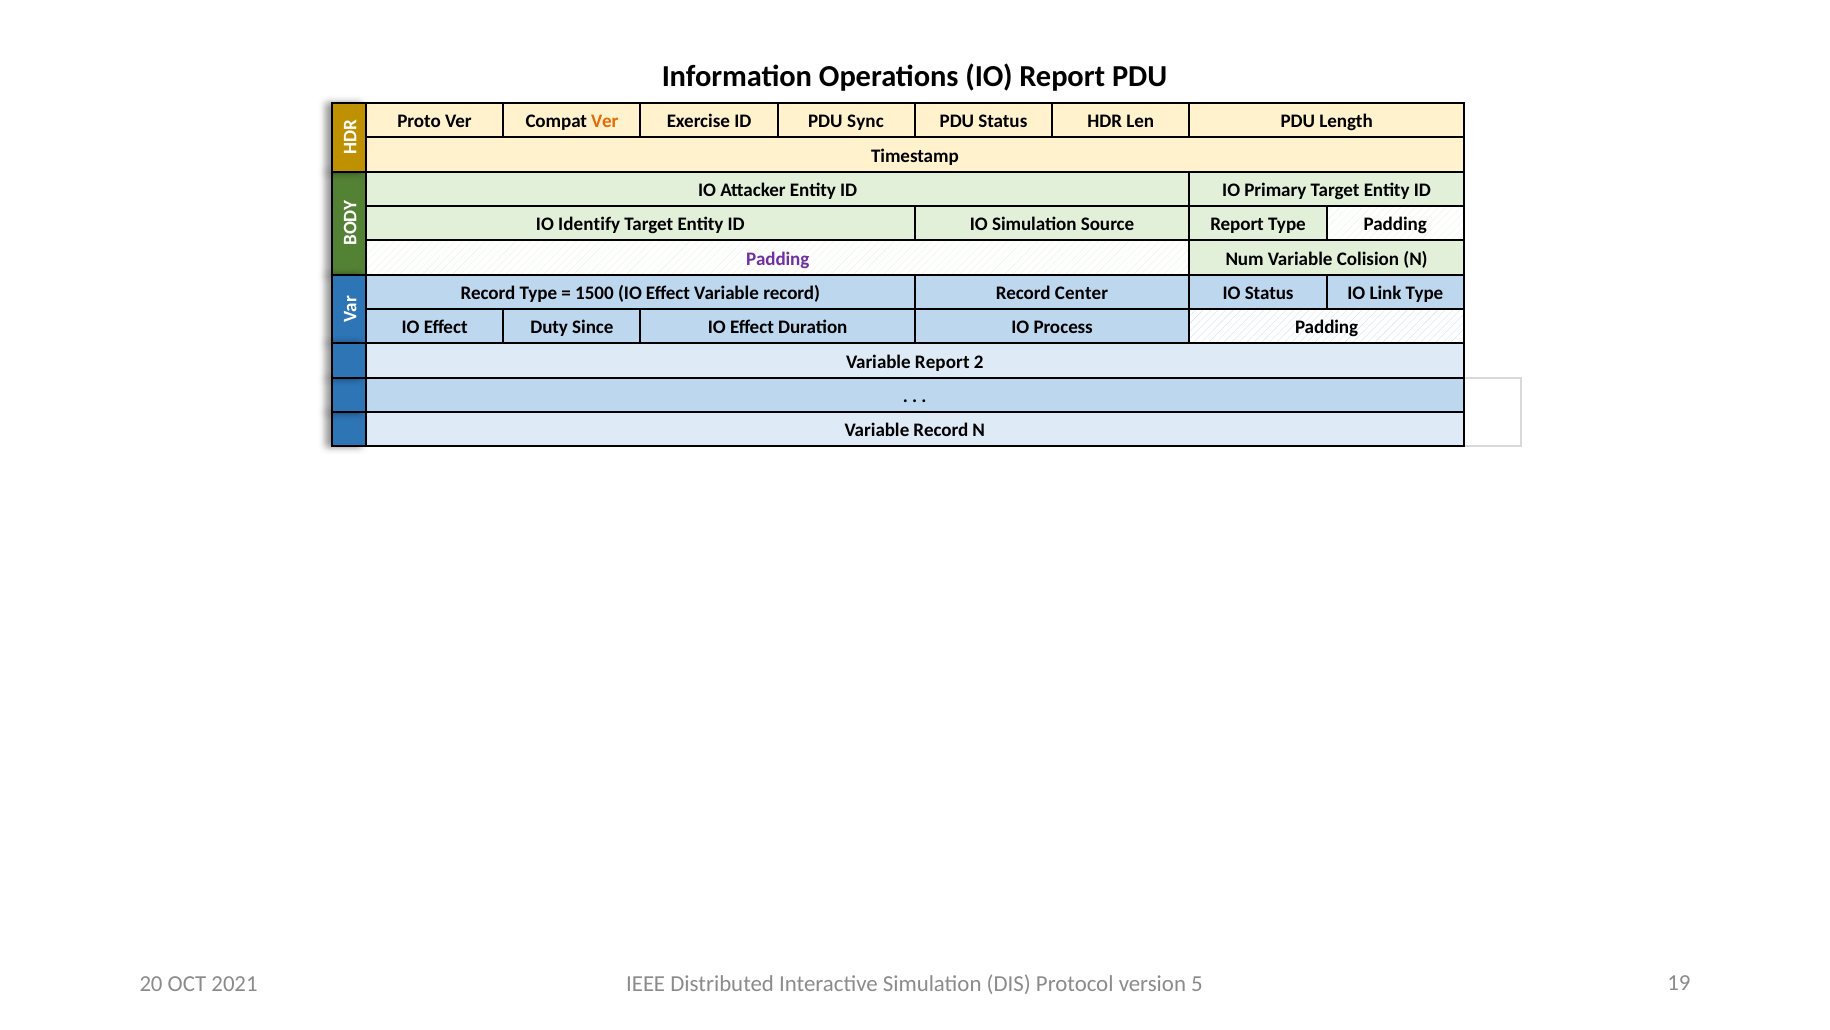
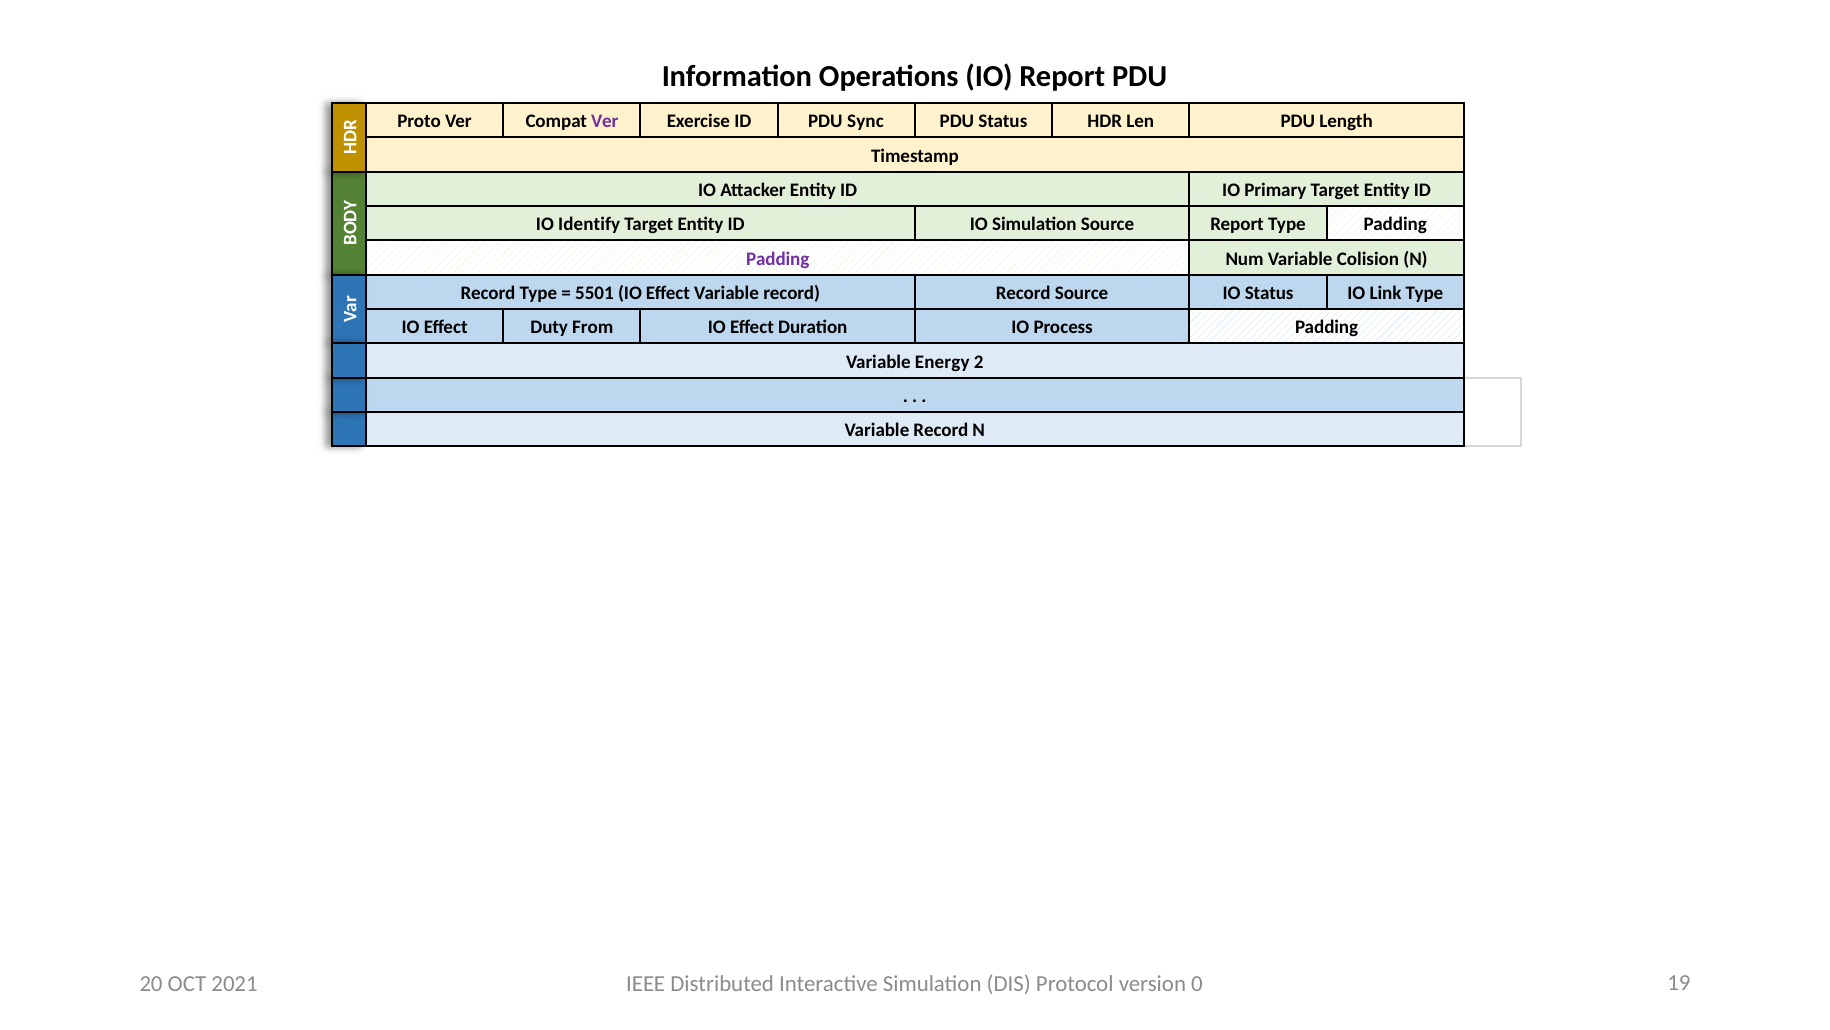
Ver colour: orange -> purple (605, 121)
1500: 1500 -> 5501 (594, 293)
Record Center: Center -> Source (1082, 293)
Since: Since -> From (593, 327)
Variable Report: Report -> Energy (942, 362)
5: 5 -> 0 (1197, 983)
